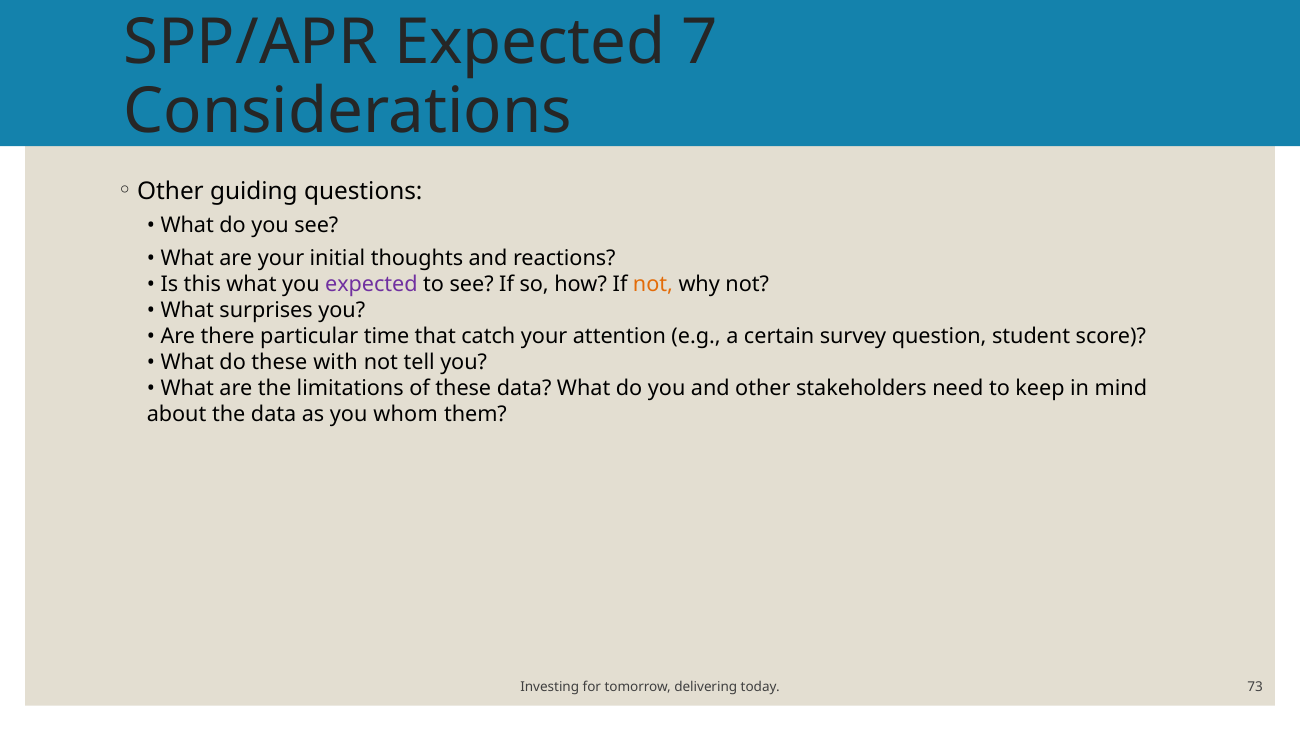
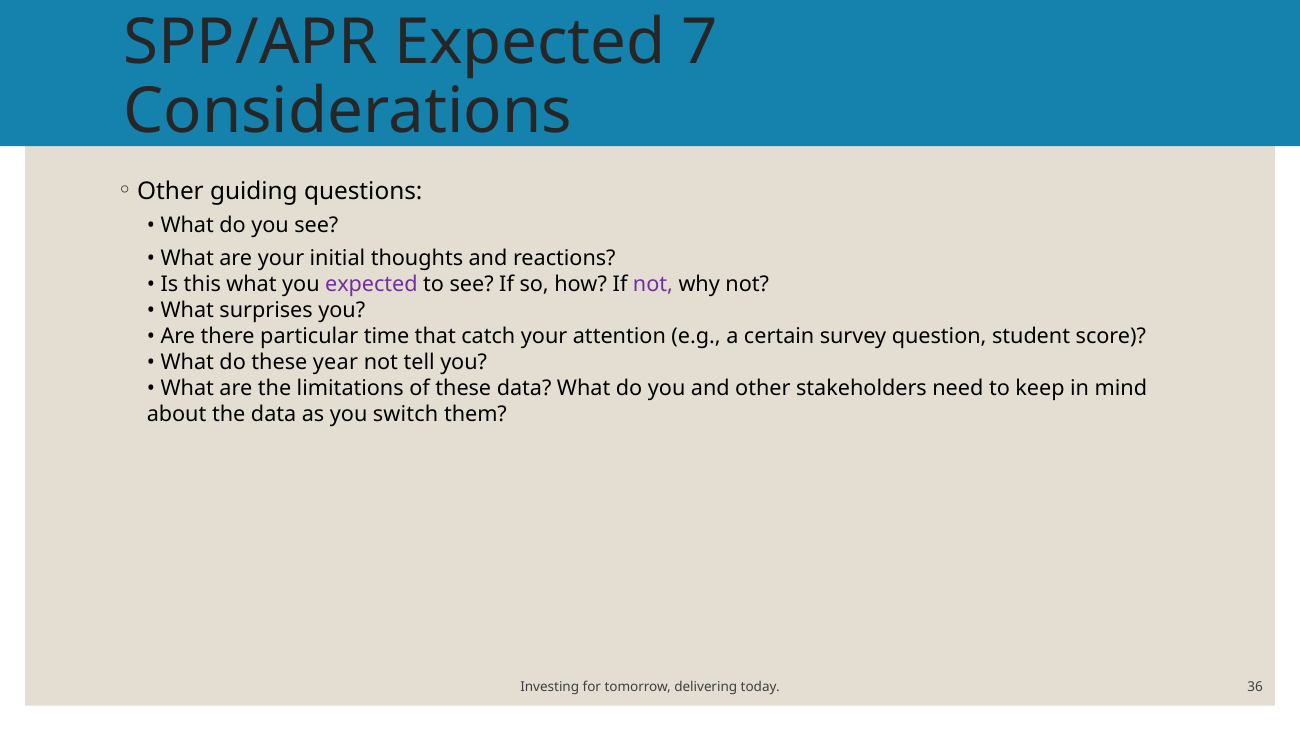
not colour: orange -> purple (653, 284)
with: with -> year (335, 362)
whom: whom -> switch (406, 414)
73: 73 -> 36 (1255, 688)
